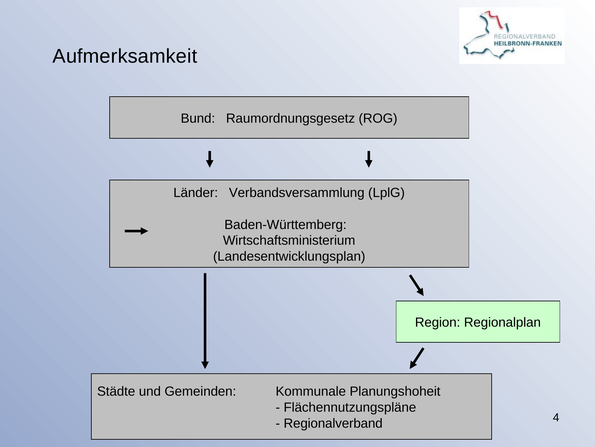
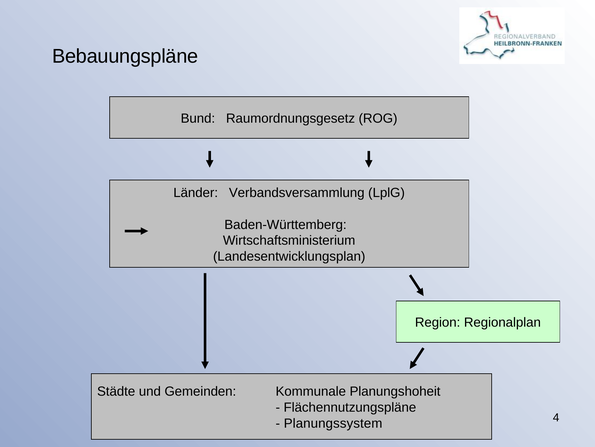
Aufmerksamkeit: Aufmerksamkeit -> Bebauungspläne (125, 56)
Regionalverband: Regionalverband -> Planungssystem (333, 423)
